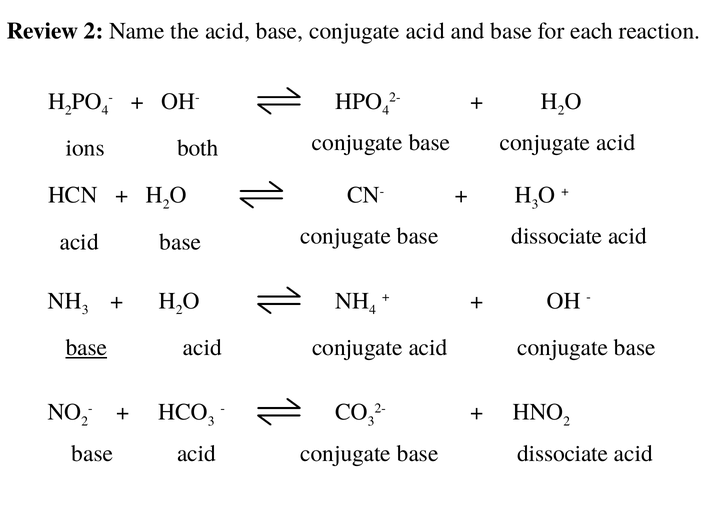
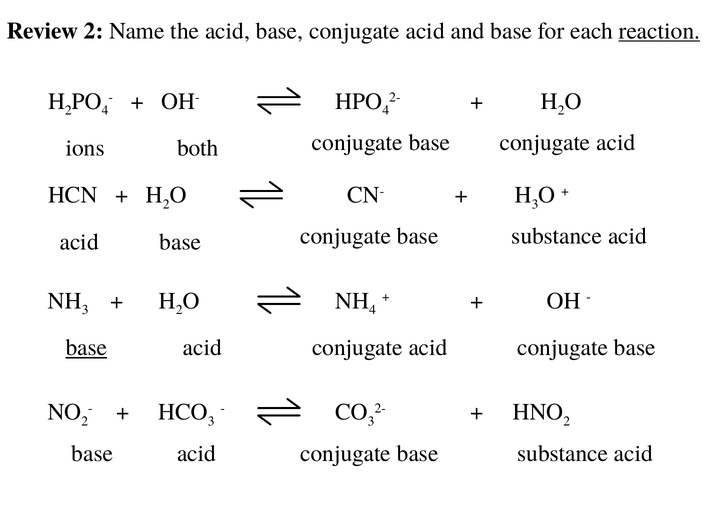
reaction underline: none -> present (659, 31)
dissociate: dissociate -> substance (557, 236)
dissociate: dissociate -> substance (563, 453)
